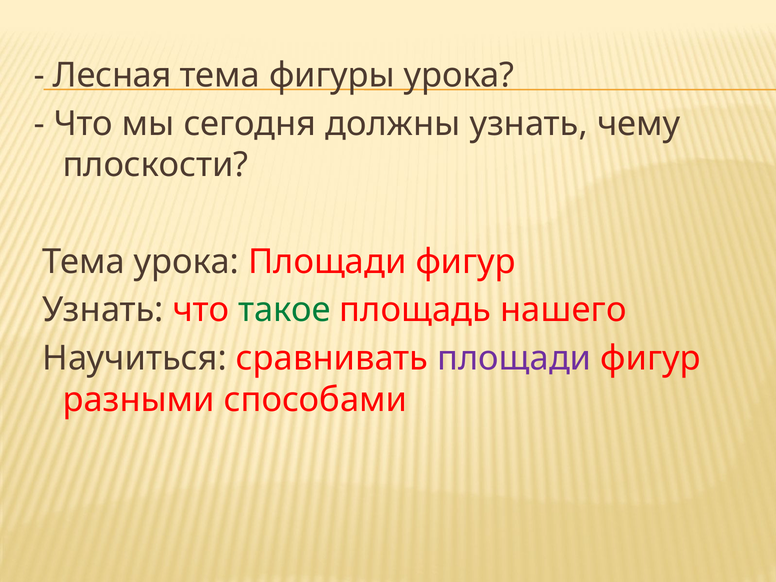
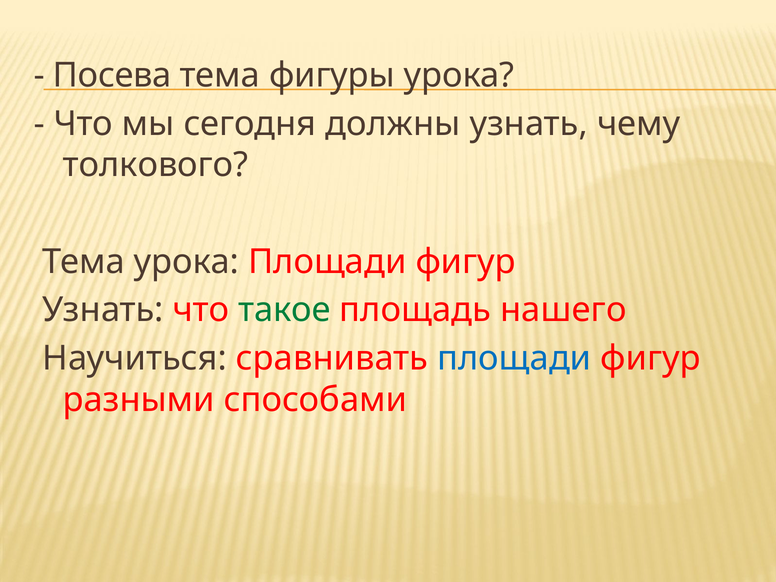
Лесная: Лесная -> Посева (112, 75)
плоскости: плоскости -> толкового (155, 165)
площади colour: purple -> blue (514, 358)
